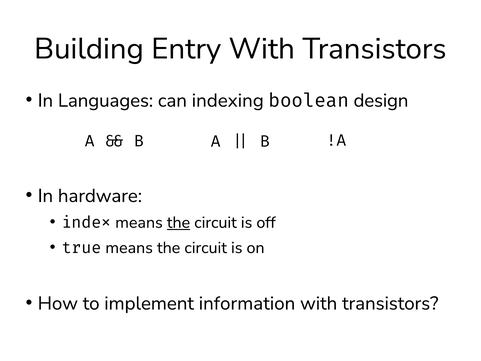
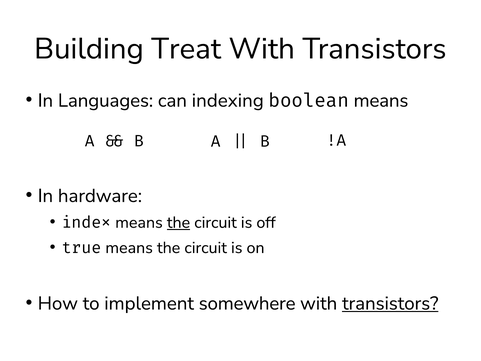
Entry: Entry -> Treat (186, 49)
boolean design: design -> means (381, 100)
information: information -> somewhere (247, 303)
transistors underline: none -> present (390, 303)
